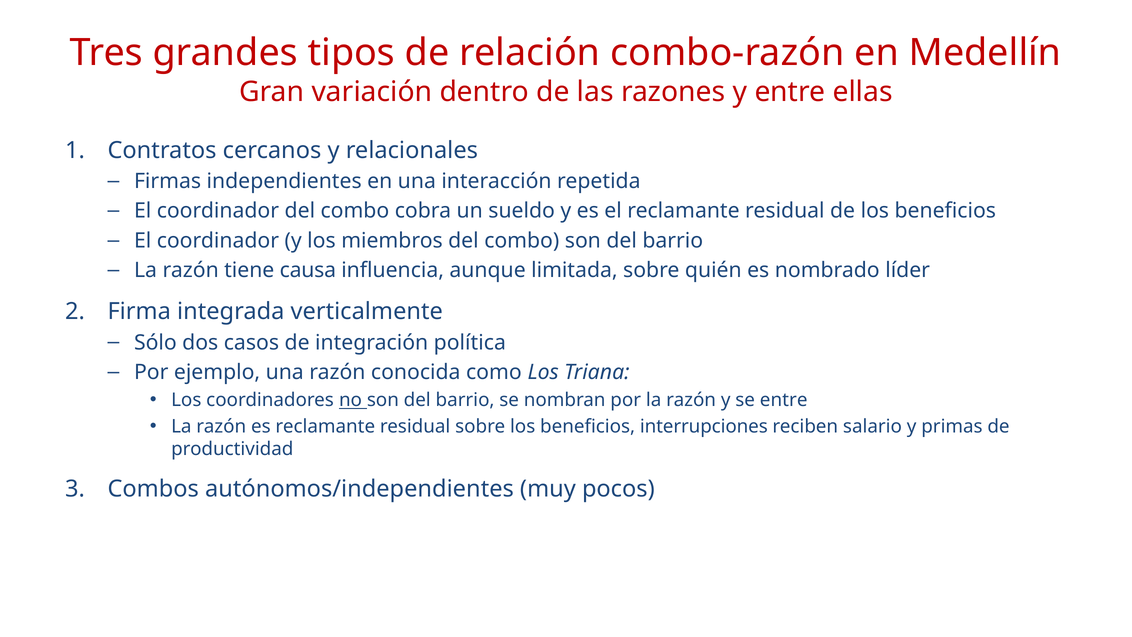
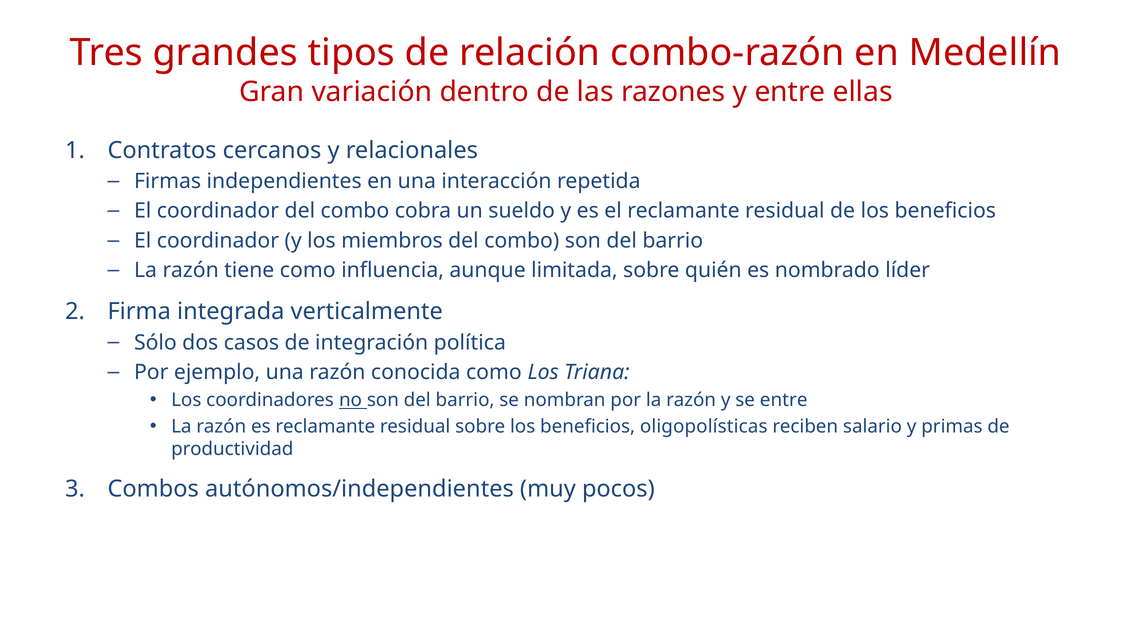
tiene causa: causa -> como (308, 270)
interrupciones: interrupciones -> oligopolísticas (704, 426)
